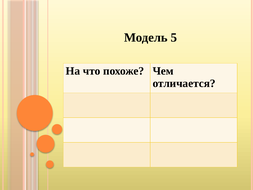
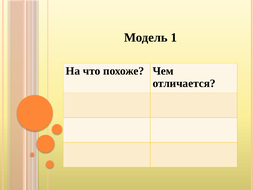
5: 5 -> 1 (174, 37)
